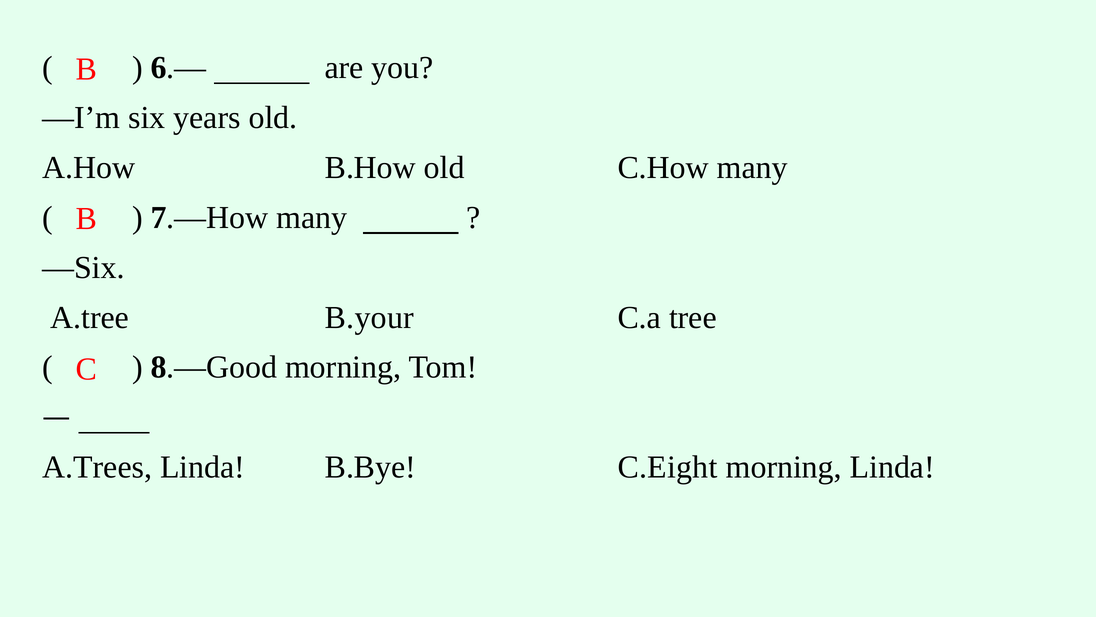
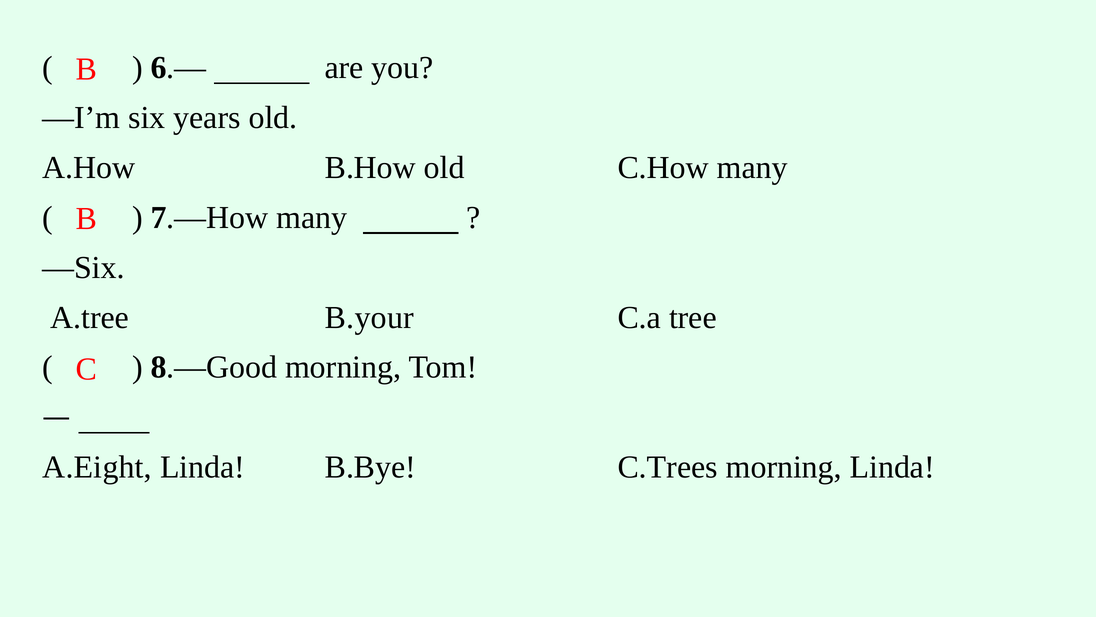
A.Trees: A.Trees -> A.Eight (97, 467)
C.Eight: C.Eight -> C.Trees (668, 467)
